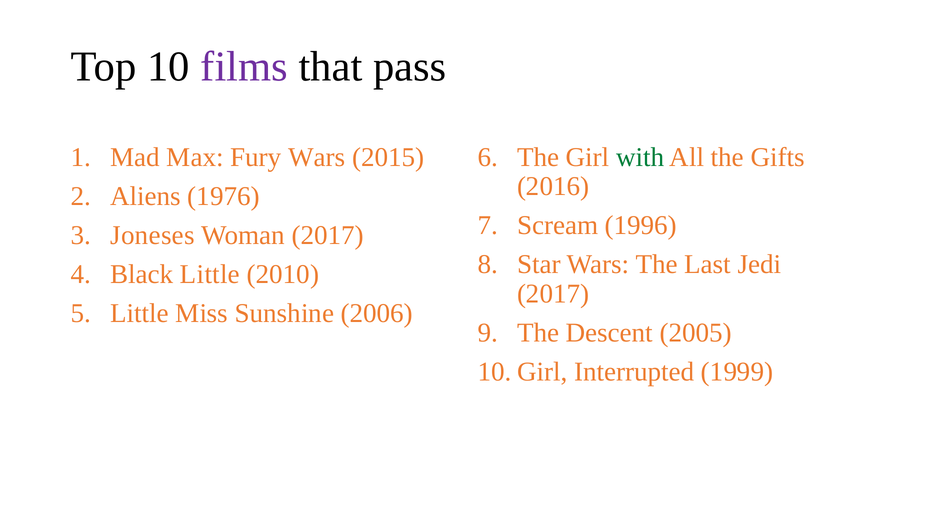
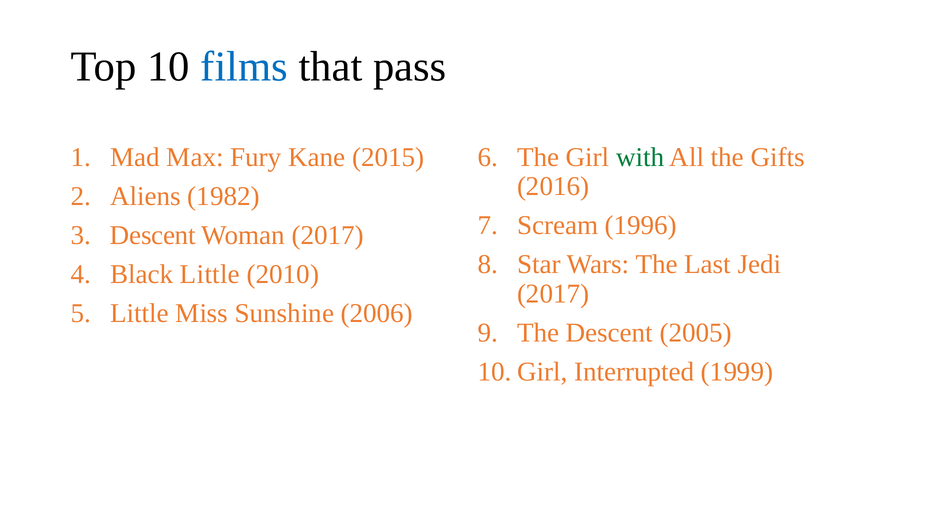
films colour: purple -> blue (244, 67)
Fury Wars: Wars -> Kane (317, 157)
1976: 1976 -> 1982 (224, 196)
Joneses: Joneses -> Descent (153, 235)
